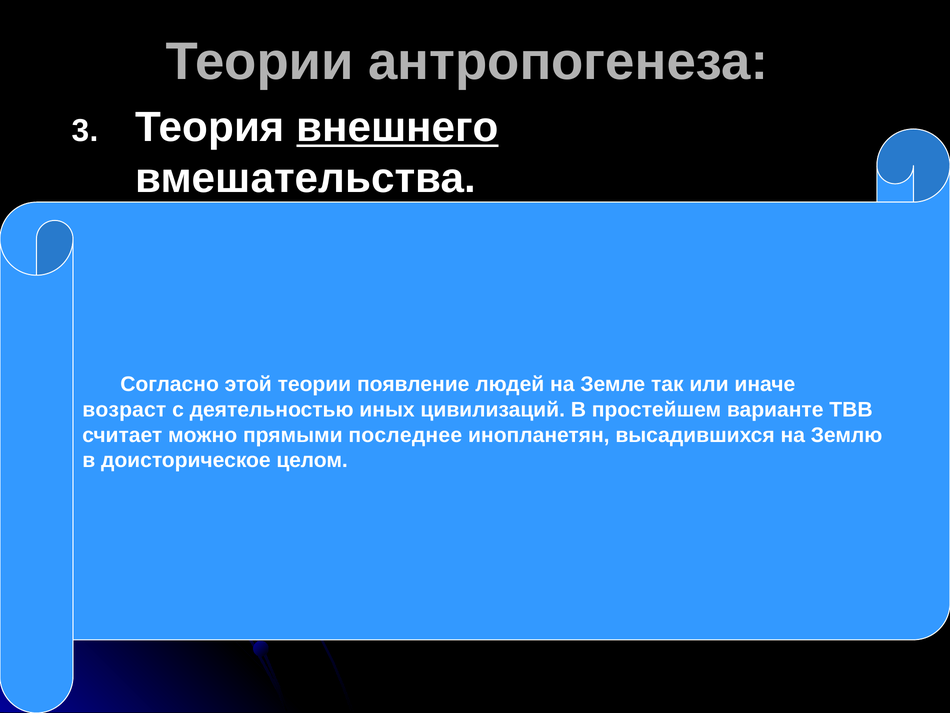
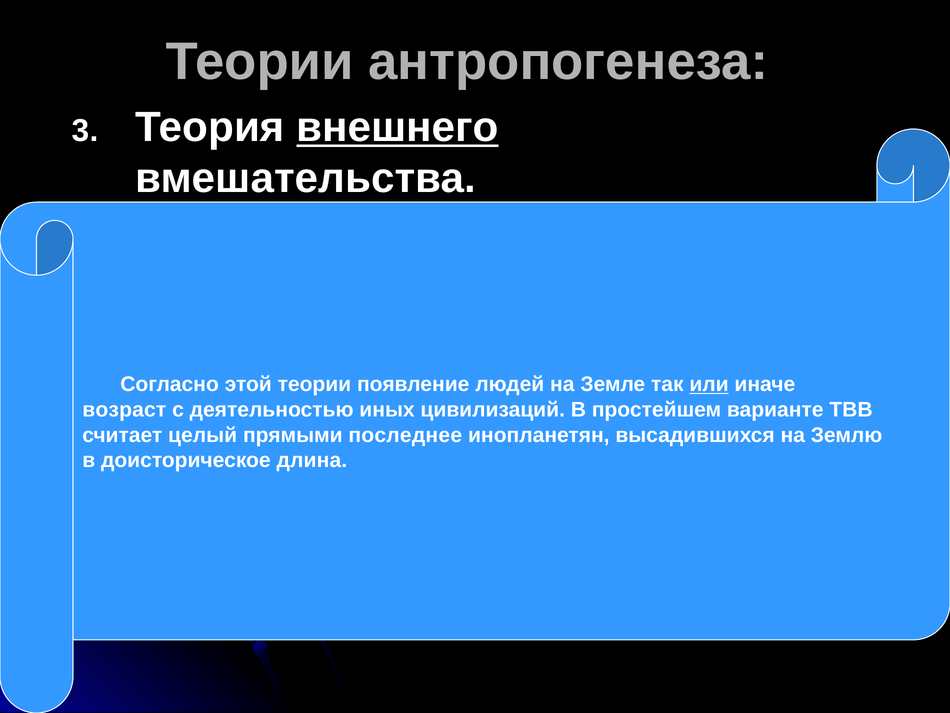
или underline: none -> present (709, 384)
можно: можно -> целый (203, 435)
целом: целом -> длина (312, 460)
